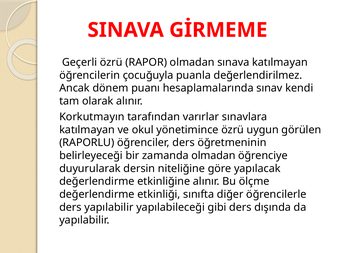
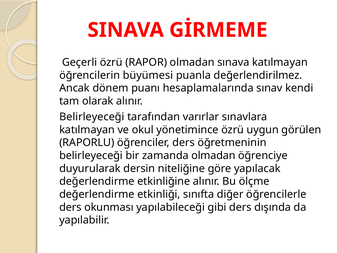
çocuğuyla: çocuğuyla -> büyümesi (148, 75)
Korkutmayın: Korkutmayın -> Belirleyeceği (92, 117)
ders yapılabilir: yapılabilir -> okunması (109, 207)
